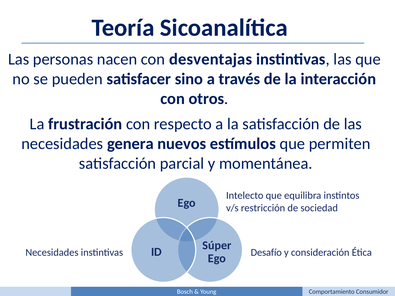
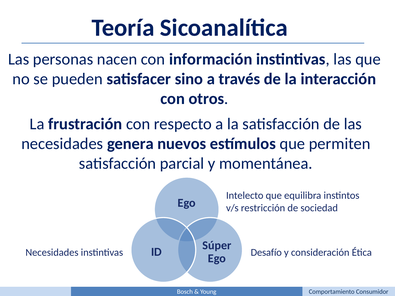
desventajas: desventajas -> información (211, 59)
